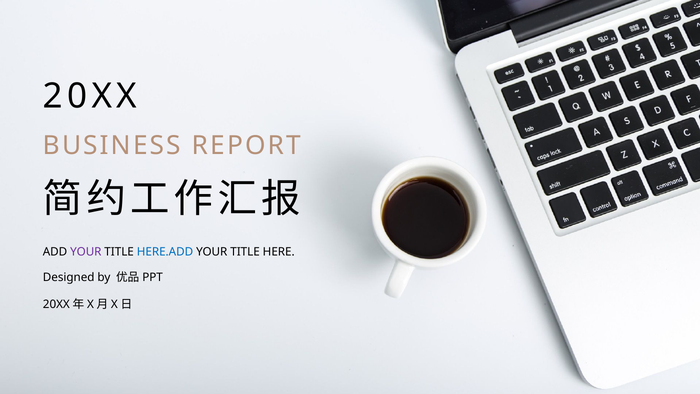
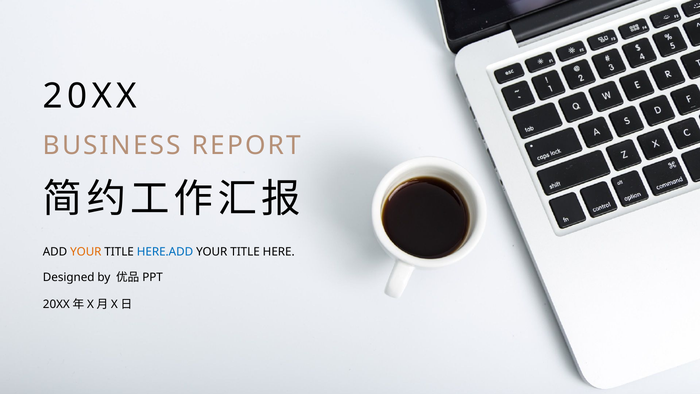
YOUR colour: purple -> orange (86, 252)
